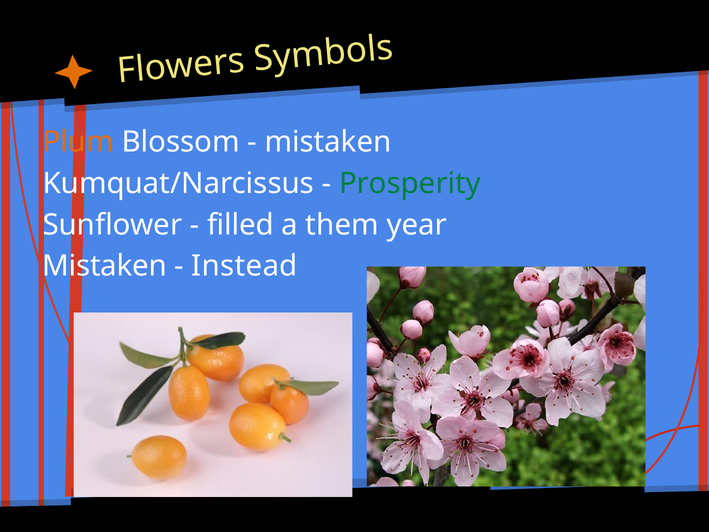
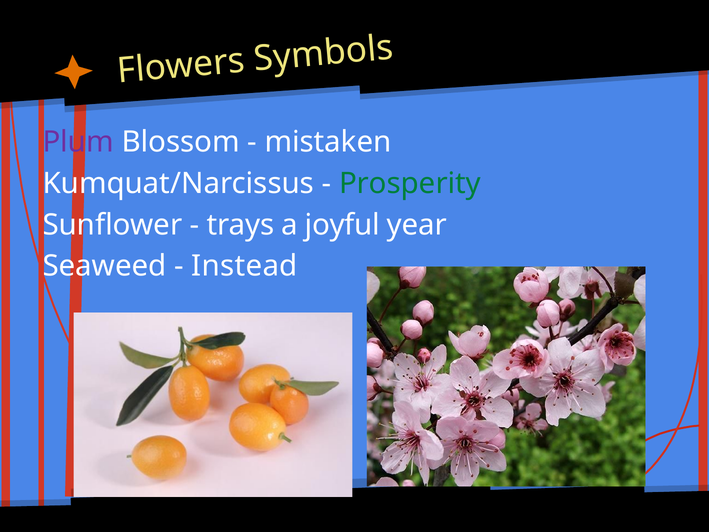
Plum colour: orange -> purple (78, 142)
filled: filled -> trays (240, 225)
them: them -> joyful (342, 225)
Mistaken: Mistaken -> Seaweed (104, 266)
